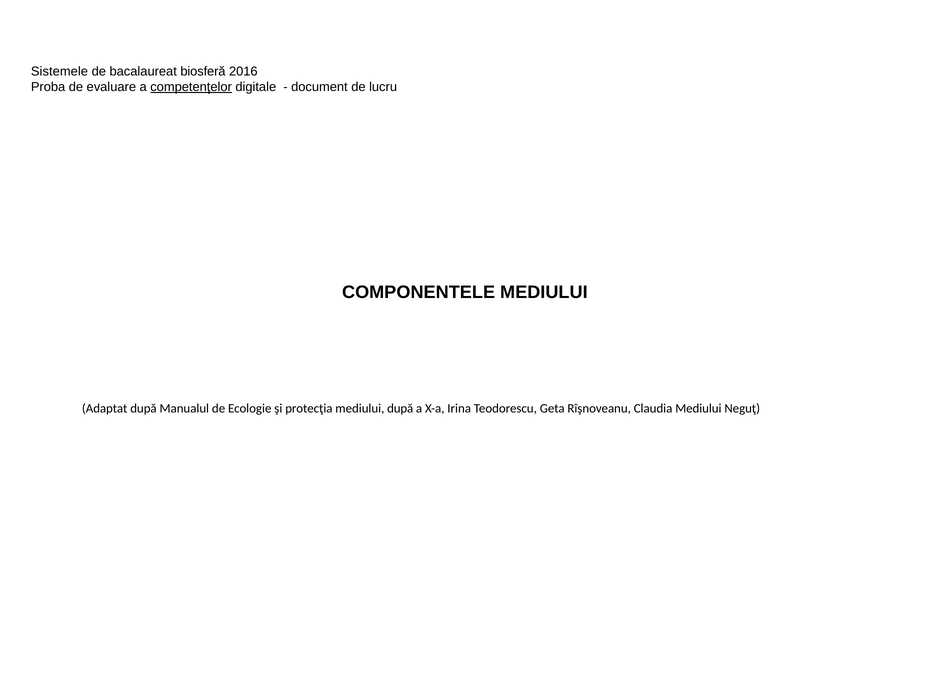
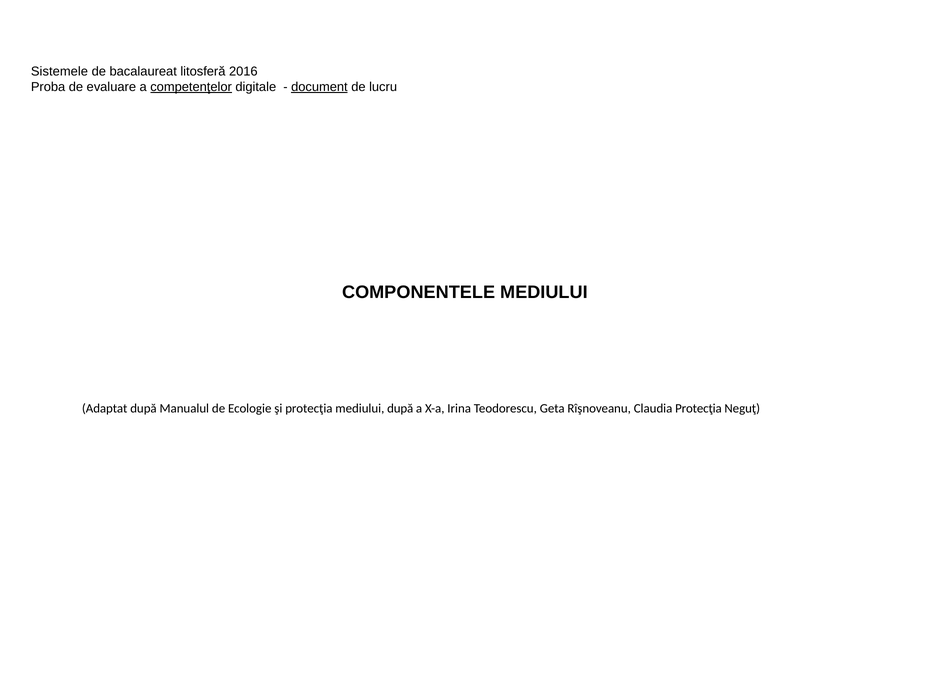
biosferă: biosferă -> litosferă (203, 72)
document underline: none -> present (319, 87)
Claudia Mediului: Mediului -> Protecţia (698, 409)
